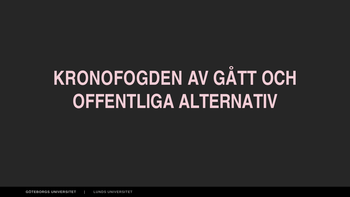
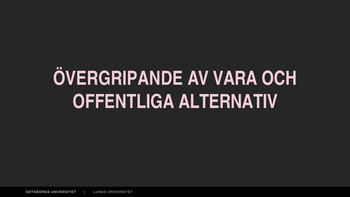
KRONOFOGDEN: KRONOFOGDEN -> ÖVERGRIPANDE (118, 78)
GÅTT: GÅTT -> VARA (235, 78)
